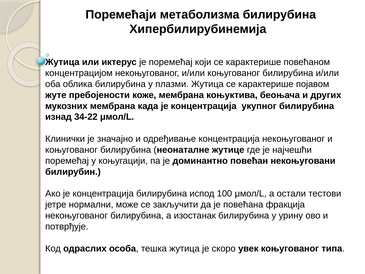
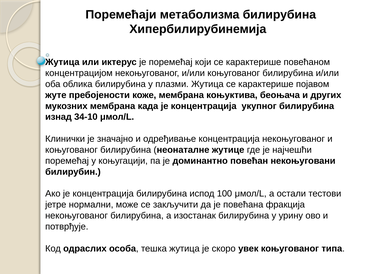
34-22: 34-22 -> 34-10 (86, 117)
